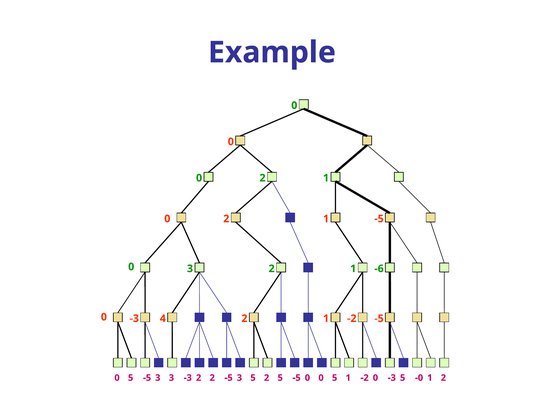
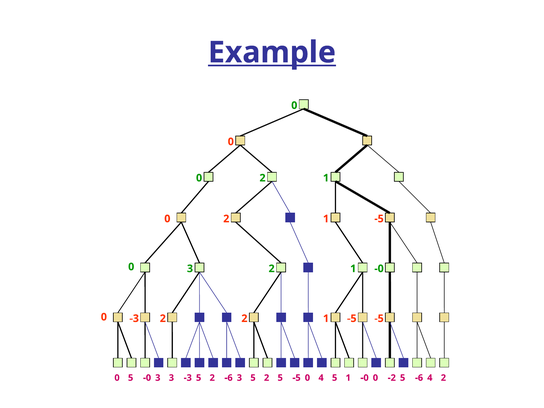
Example underline: none -> present (272, 52)
-6: -6 -> -0 (379, 269)
-3 4: 4 -> 2 (163, 318)
-2: -2 -> -5 (352, 318)
0 5 -5: -5 -> -0 (147, 378)
-3 2: 2 -> 5 (199, 378)
-5: -5 -> -6 (229, 378)
0: 0 -> 4 (321, 378)
-2: -2 -> -0 (365, 378)
3 -3: -3 -> -2 (392, 378)
-0: -0 -> -6 (419, 378)
5 1: 1 -> 4 (430, 378)
